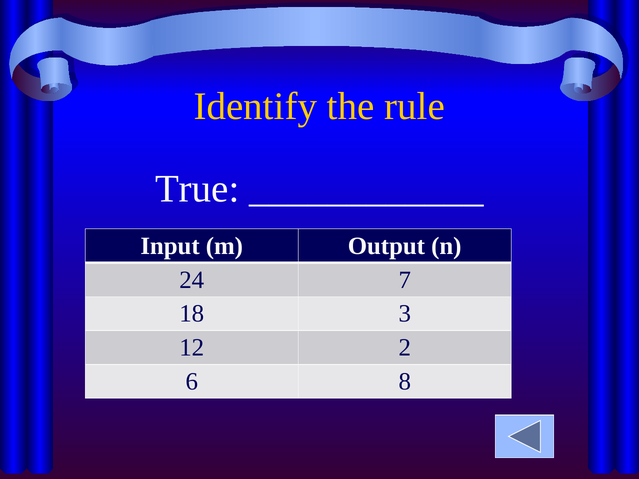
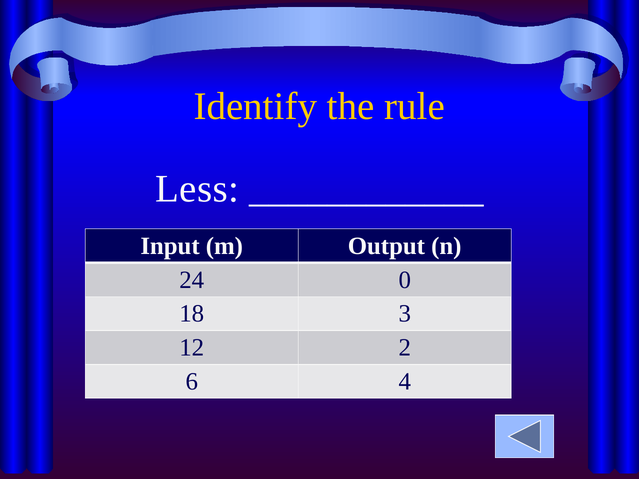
True: True -> Less (197, 189)
7: 7 -> 0 (405, 280)
8: 8 -> 4 (405, 382)
